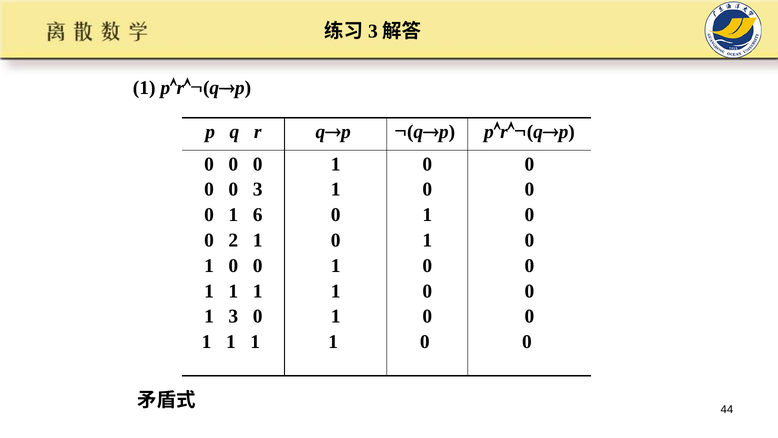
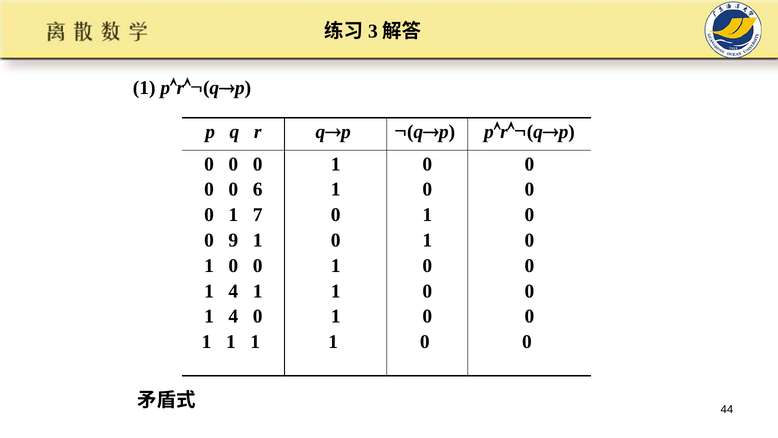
0 3: 3 -> 6 (258, 189)
6: 6 -> 7 (258, 215)
2: 2 -> 9 (233, 240)
1: 1 -> 4 (233, 291)
3: 3 -> 4 (233, 316)
